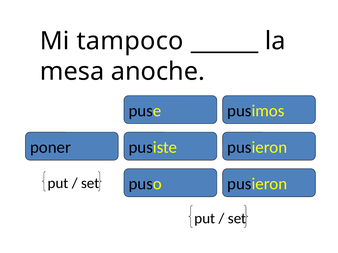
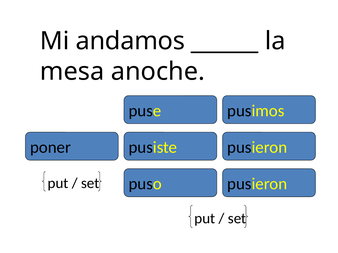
tampoco: tampoco -> andamos (130, 41)
